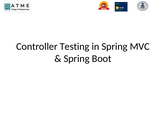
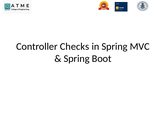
Testing: Testing -> Checks (75, 47)
